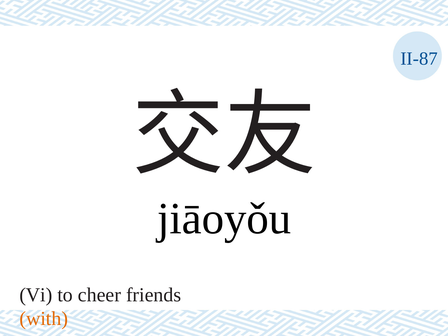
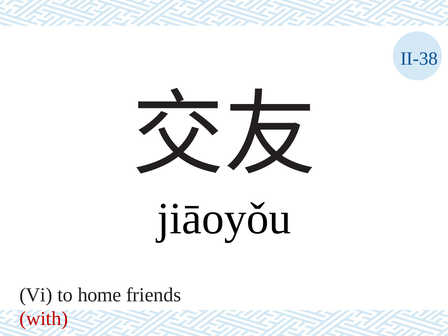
II-87: II-87 -> II-38 (419, 59)
cheer: cheer -> home (100, 295)
with colour: orange -> red (44, 319)
